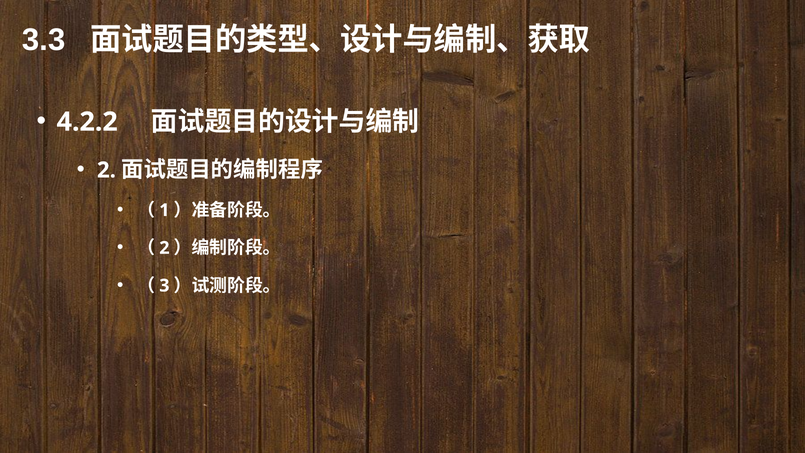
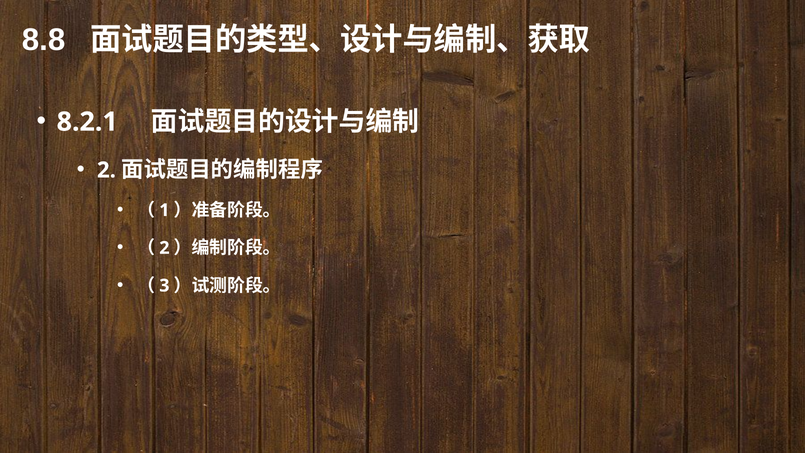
3.3: 3.3 -> 8.8 (44, 40)
4.2.2: 4.2.2 -> 8.2.1 (87, 122)
